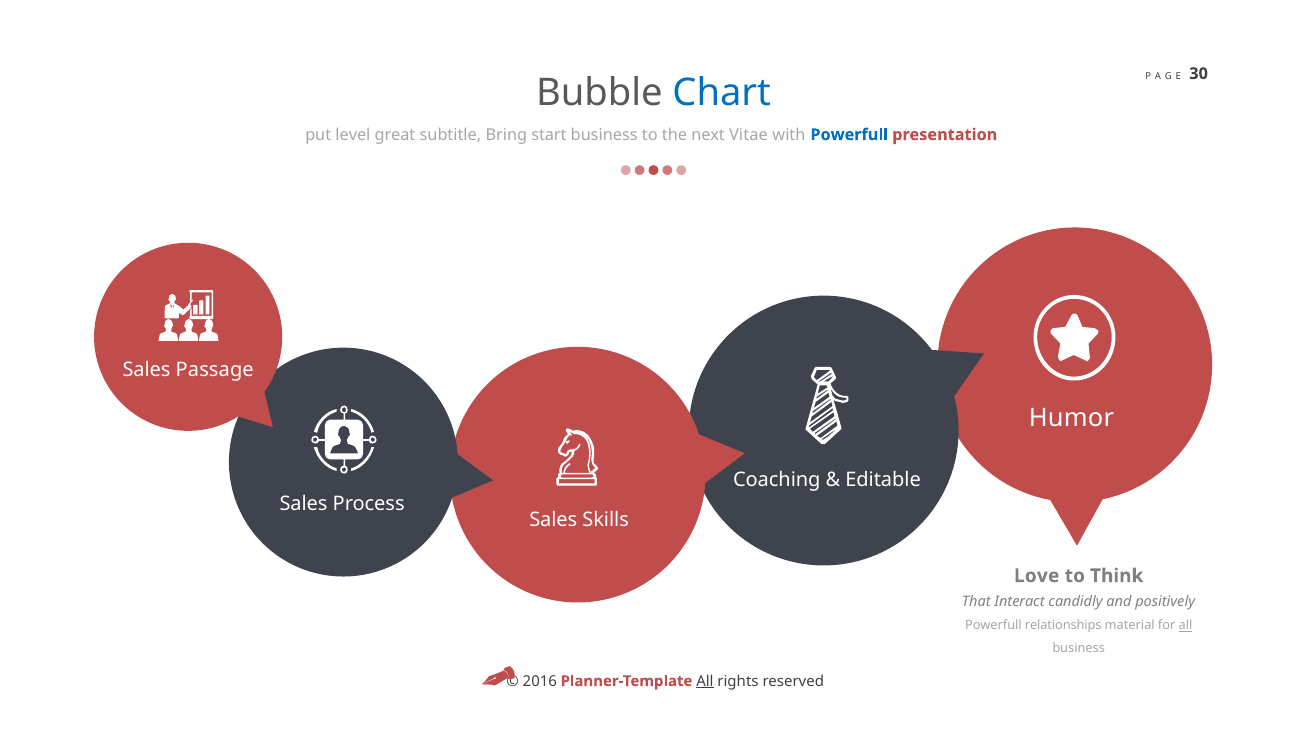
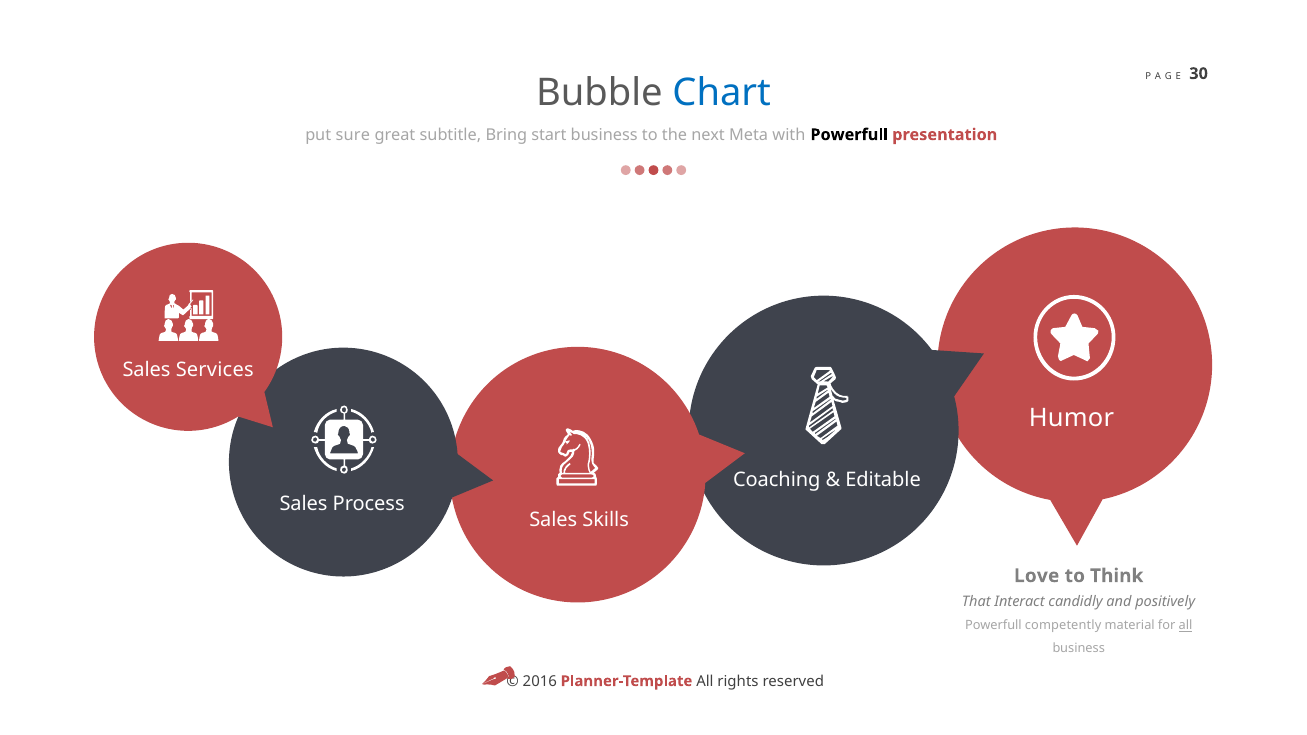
level: level -> sure (353, 135)
Vitae: Vitae -> Meta (749, 135)
Powerfull colour: blue -> black (849, 135)
Passage: Passage -> Services (215, 370)
relationships: relationships -> competently (1063, 626)
All underline: present -> none (705, 681)
